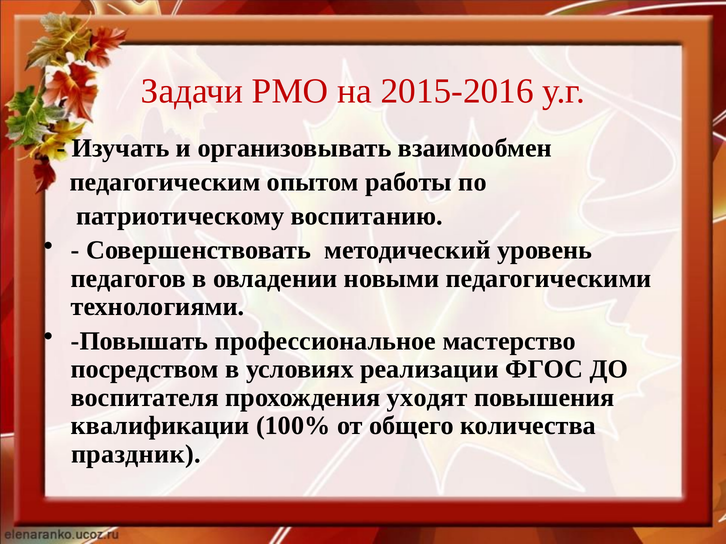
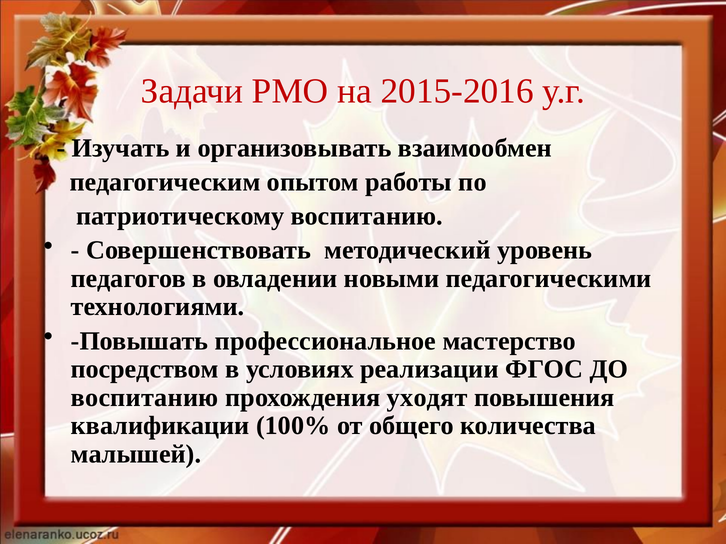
воспитателя: воспитателя -> воспитанию (145, 398)
праздник: праздник -> малышей (136, 454)
